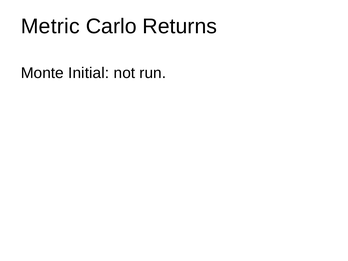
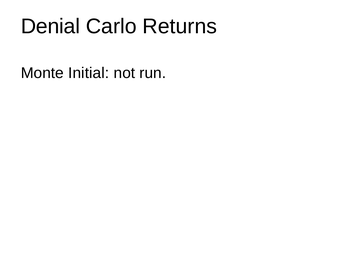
Metric: Metric -> Denial (50, 26)
